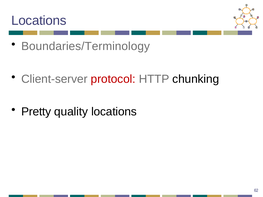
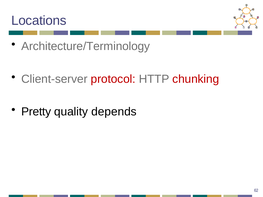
Boundaries/Terminology: Boundaries/Terminology -> Architecture/Terminology (86, 46)
chunking colour: black -> red (196, 79)
quality locations: locations -> depends (114, 112)
